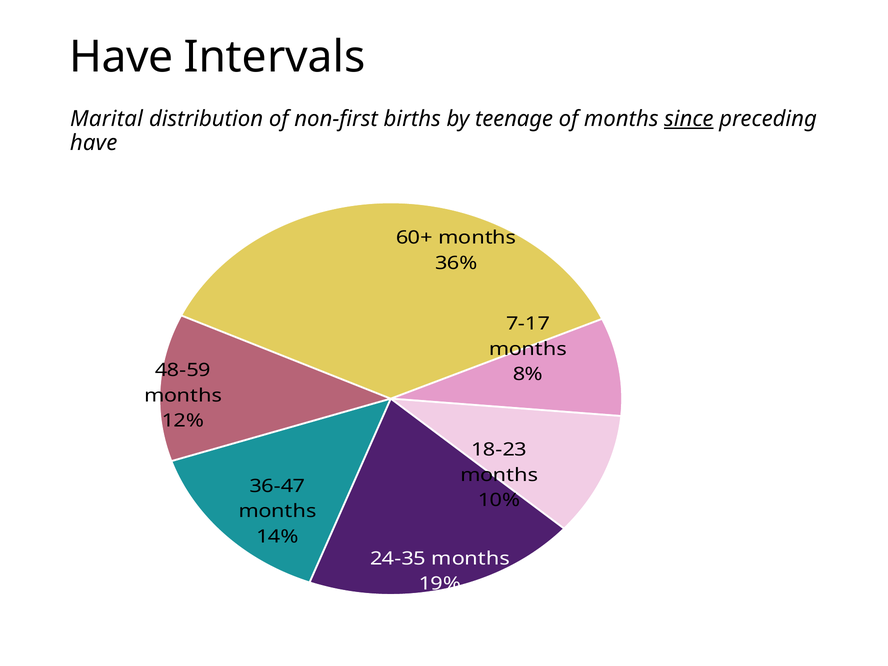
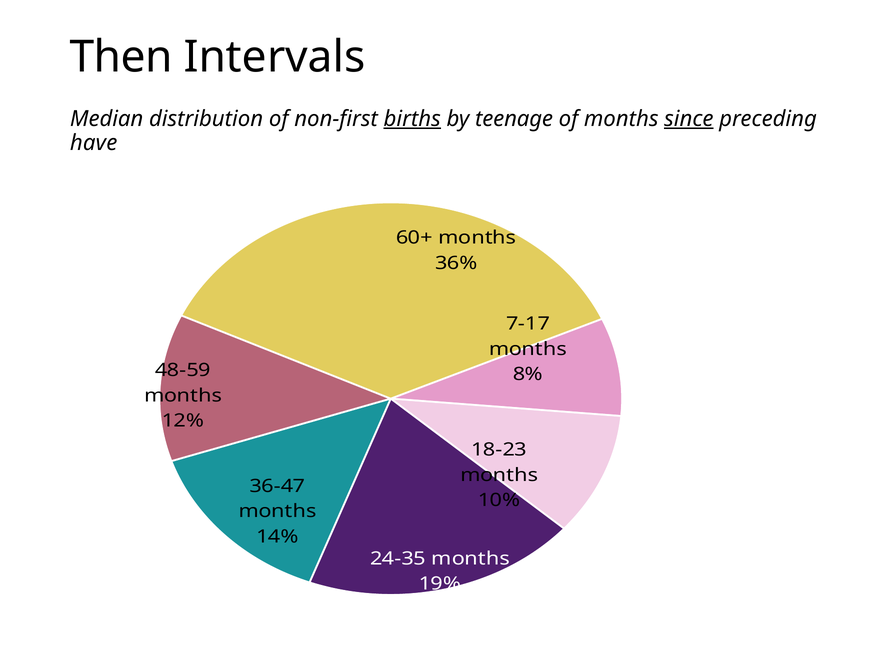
Have: Have -> Then (121, 57)
Marital: Marital -> Median (107, 119)
births underline: none -> present (412, 119)
